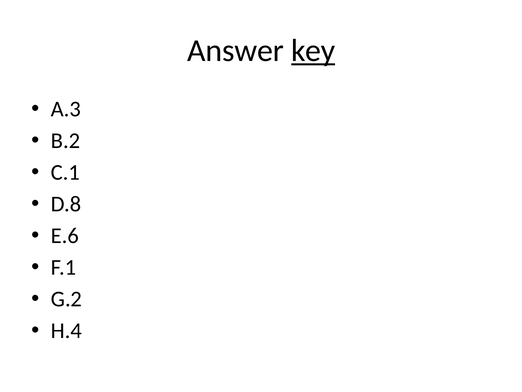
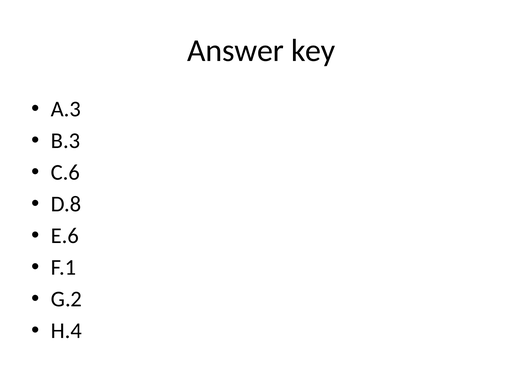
key underline: present -> none (313, 51)
B.2: B.2 -> B.3 (66, 141)
C.1: C.1 -> C.6 (65, 172)
